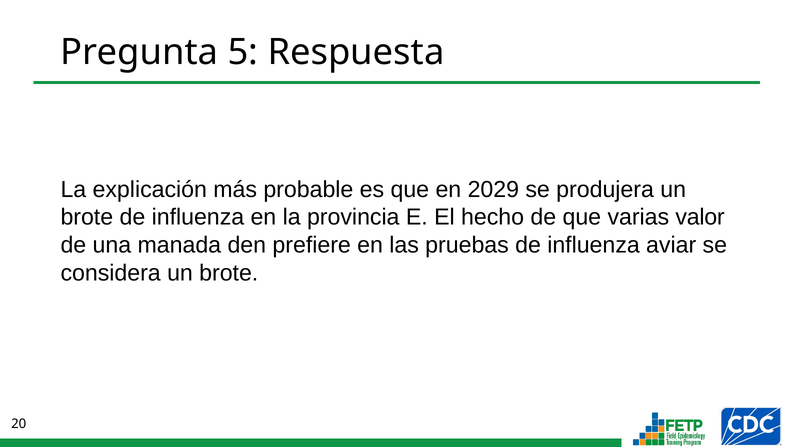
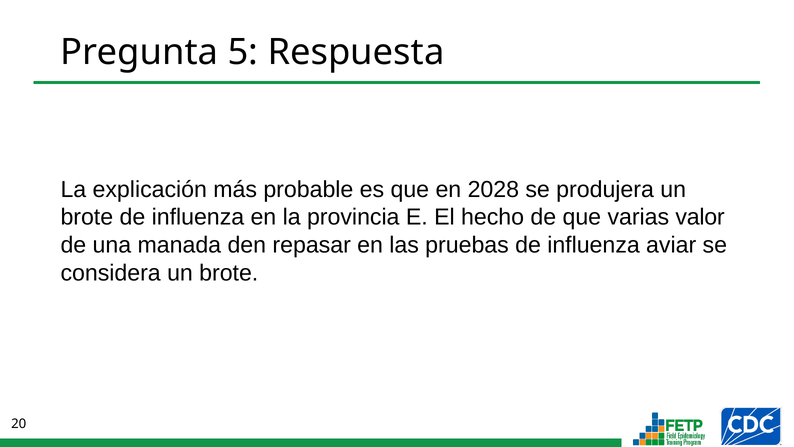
2029: 2029 -> 2028 (493, 189)
prefiere: prefiere -> repasar (312, 245)
